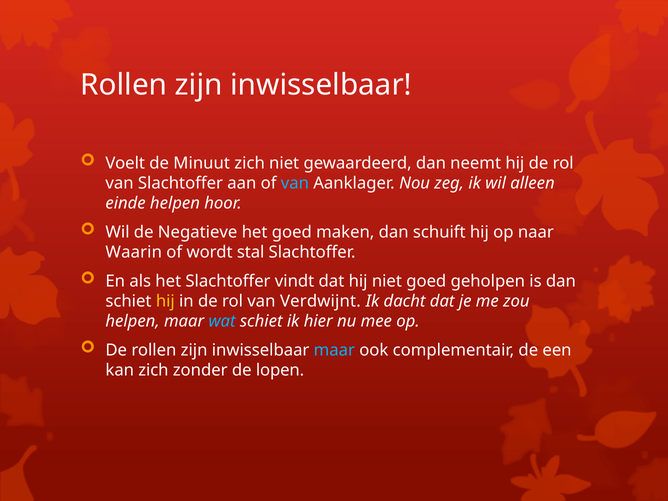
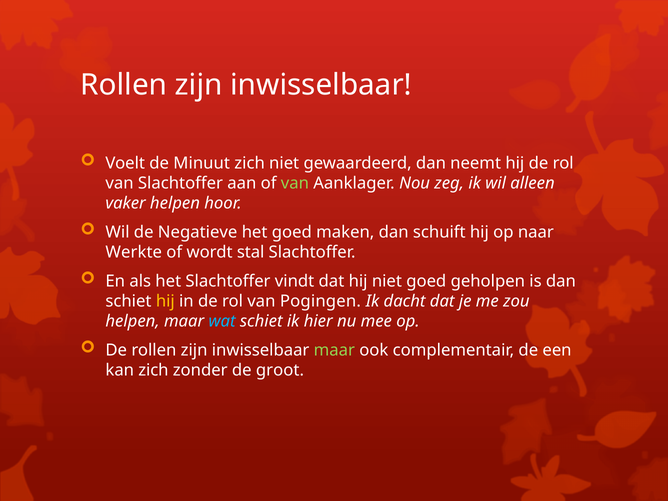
van colour: light blue -> light green (295, 183)
einde: einde -> vaker (126, 203)
Waarin: Waarin -> Werkte (134, 252)
Verdwijnt: Verdwijnt -> Pogingen (320, 301)
maar colour: light blue -> light green (334, 350)
lopen: lopen -> groot (280, 370)
